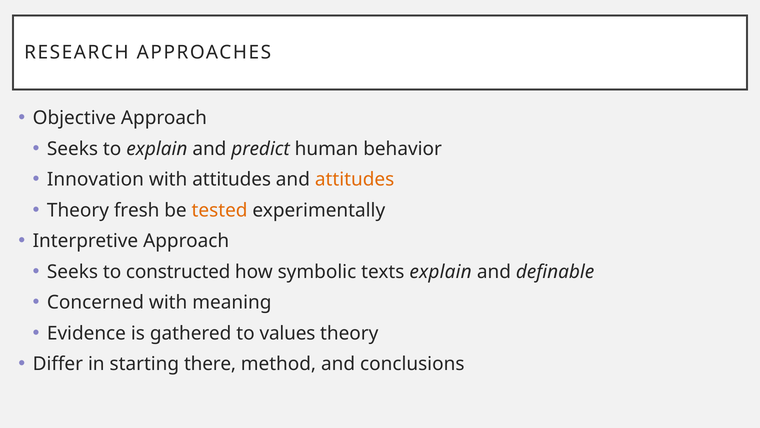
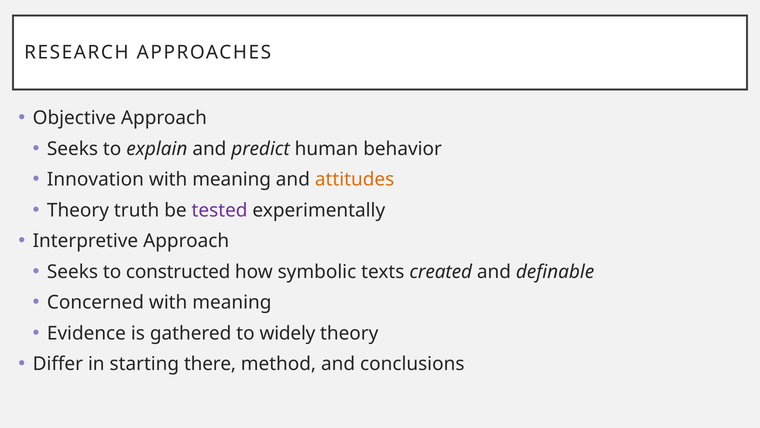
attitudes: attitudes -> meaning (232, 179)
fresh: fresh -> truth (137, 210)
tested colour: orange -> purple (220, 210)
texts explain: explain -> created (441, 272)
values: values -> widely (287, 333)
